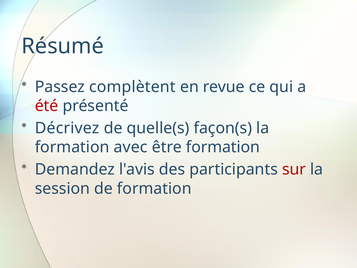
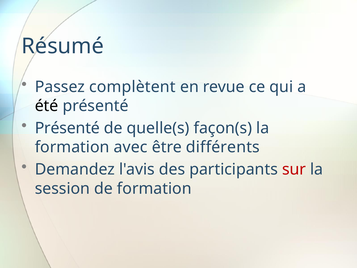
été colour: red -> black (47, 106)
Décrivez: Décrivez -> Présenté (67, 128)
être formation: formation -> différents (223, 147)
